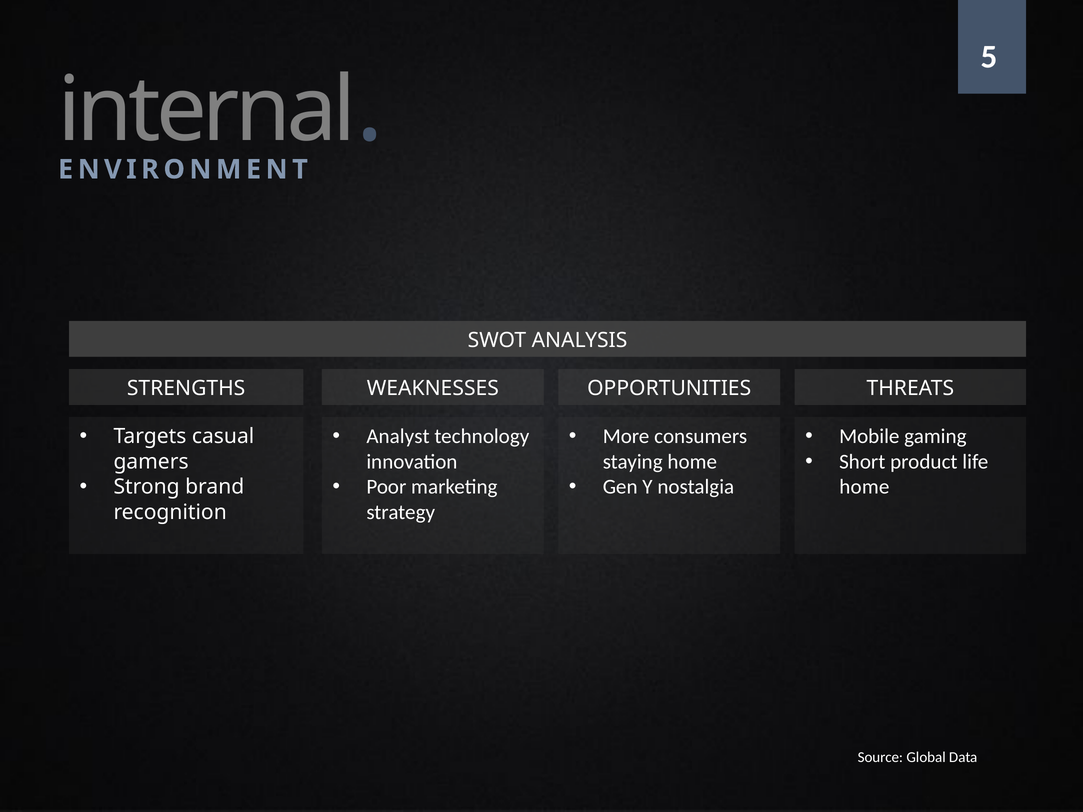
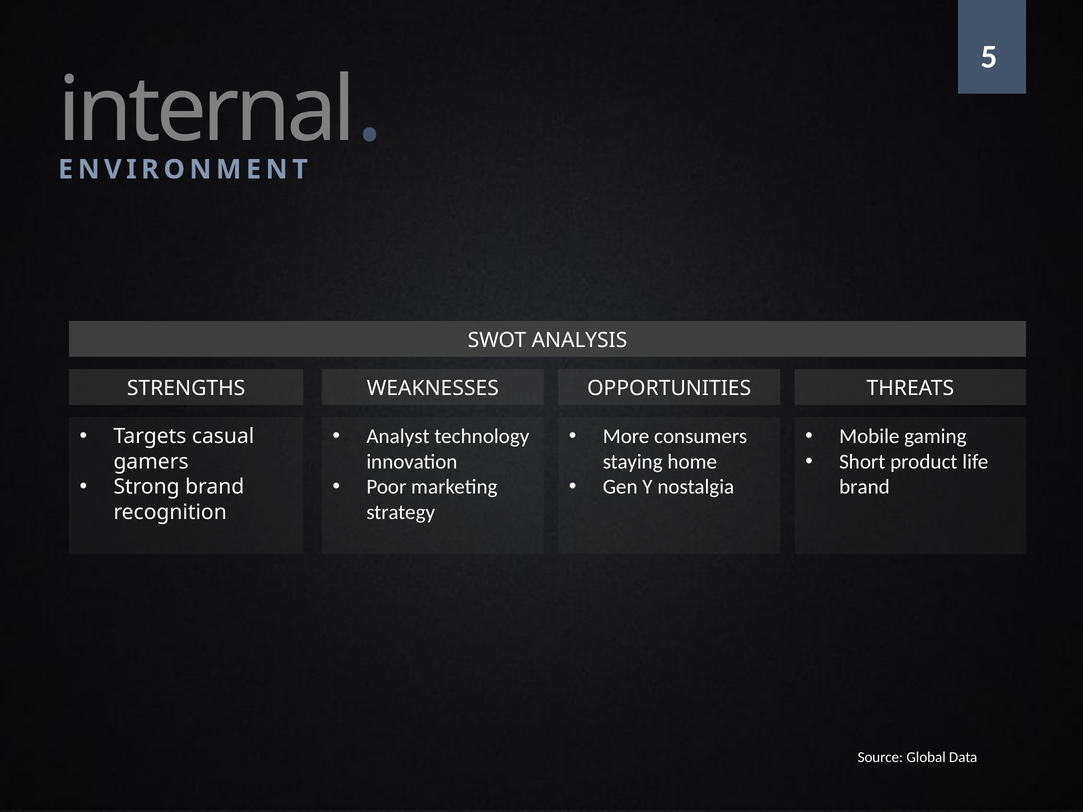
home: home -> brand (864, 487)
